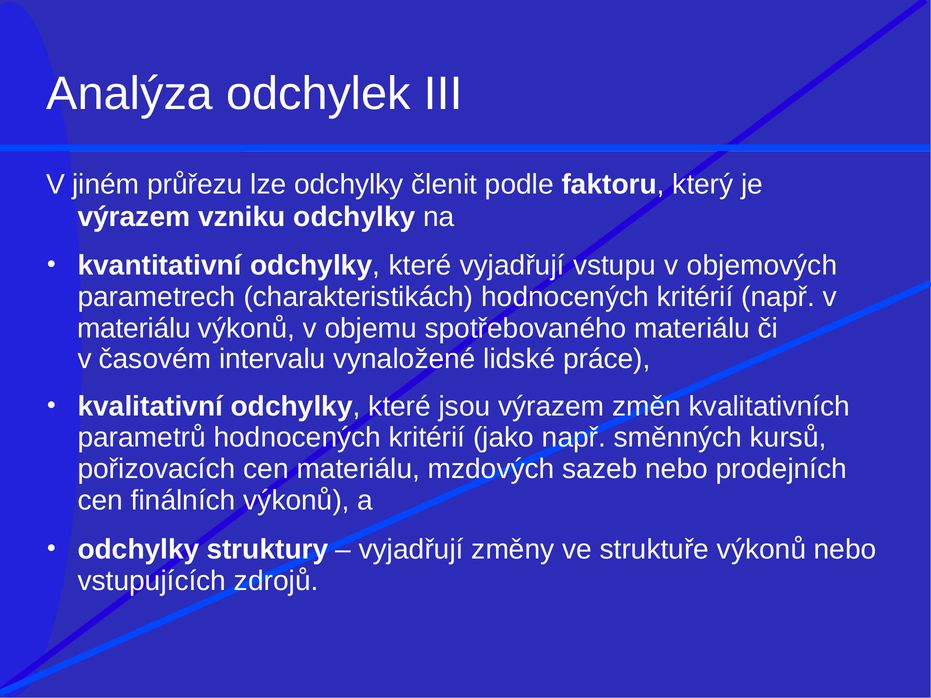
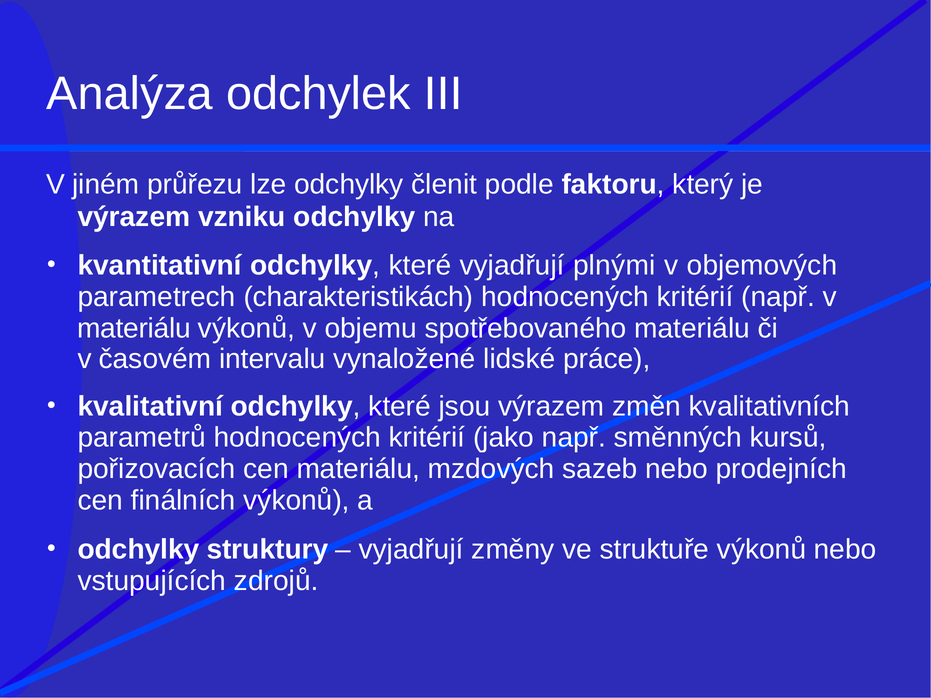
vstupu: vstupu -> plnými (614, 266)
